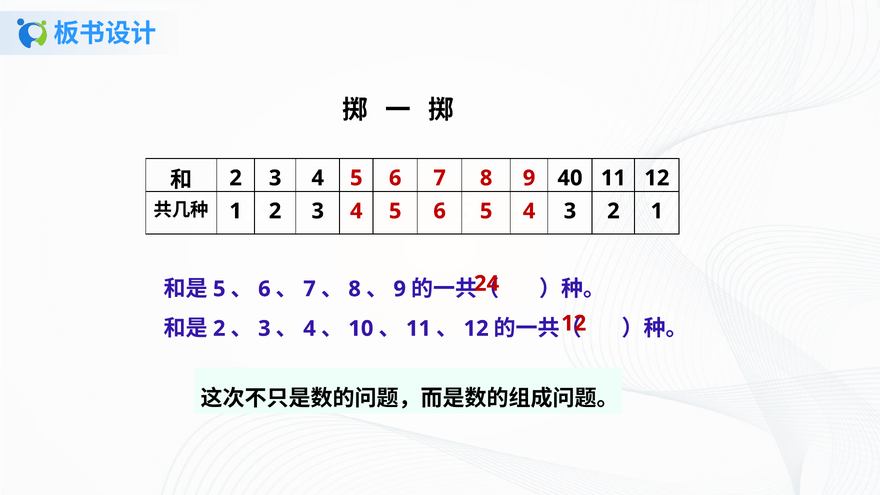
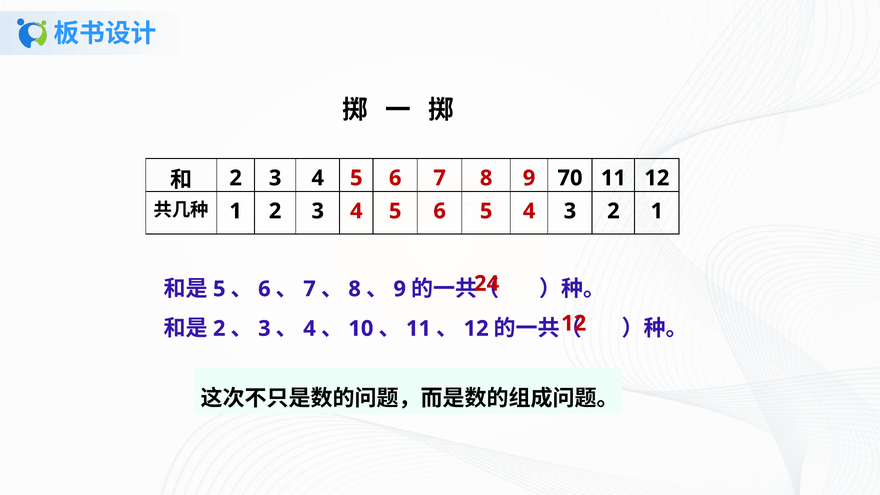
40: 40 -> 70 (570, 178)
